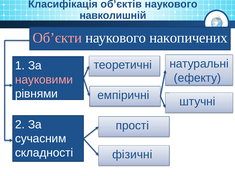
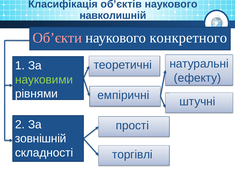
накопичених: накопичених -> конкретного (188, 38)
науковими colour: pink -> light green (44, 80)
сучасним: сучасним -> зовнішній (41, 139)
фізичні: фізичні -> торгівлі (132, 155)
